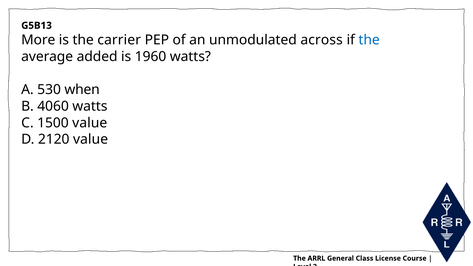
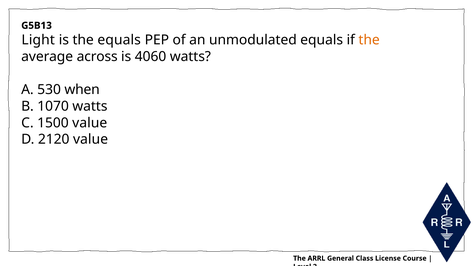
More: More -> Light (38, 40)
the carrier: carrier -> equals (119, 40)
unmodulated across: across -> equals (322, 40)
the colour: blue -> orange (369, 40)
added: added -> across (97, 57)
1960: 1960 -> 4060 (151, 57)
4060: 4060 -> 1070 (53, 106)
